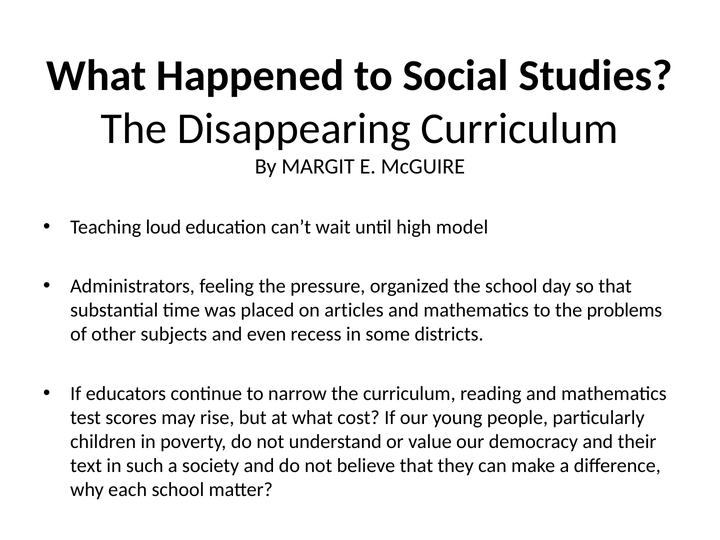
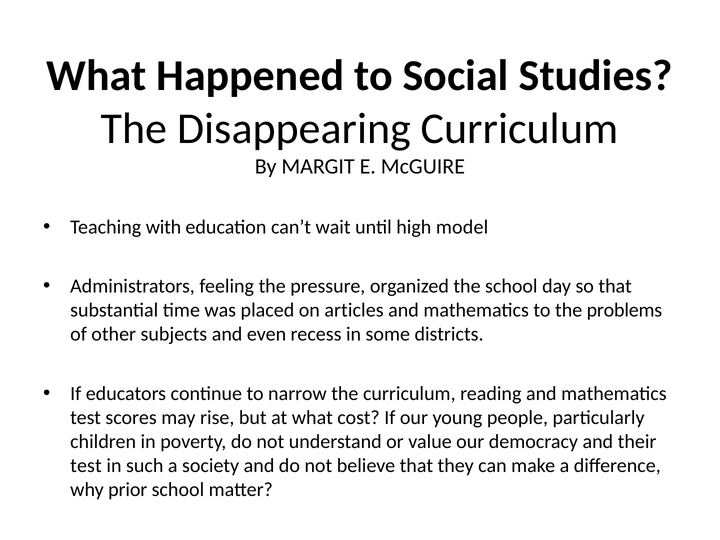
loud: loud -> with (163, 227)
text: text -> test (86, 466)
each: each -> prior (128, 490)
